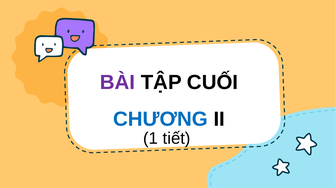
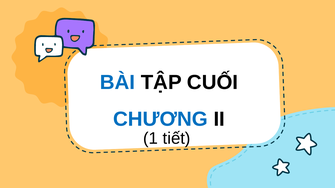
BÀI colour: purple -> blue (117, 83)
